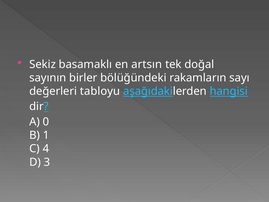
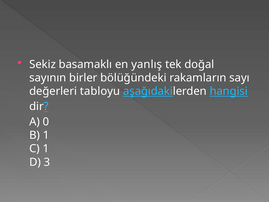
artsın: artsın -> yanlış (147, 64)
C 4: 4 -> 1 (46, 148)
